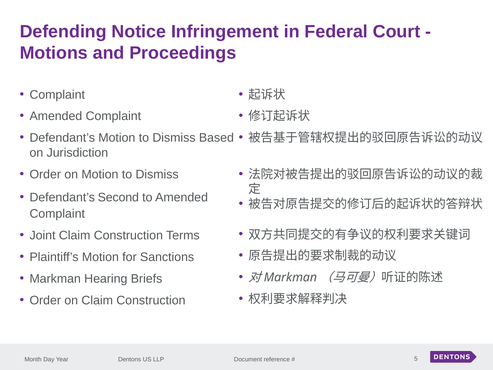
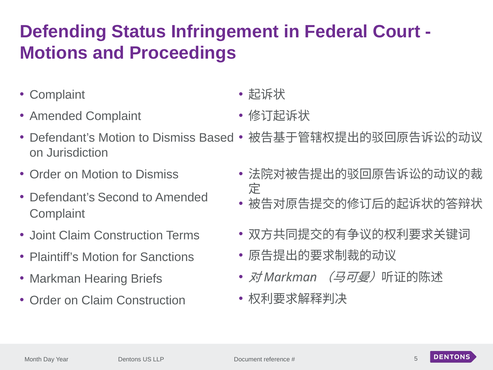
Notice: Notice -> Status (139, 32)
